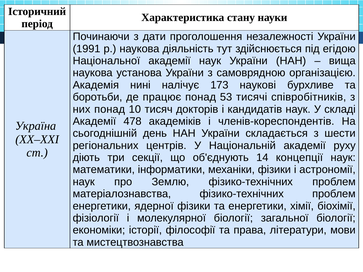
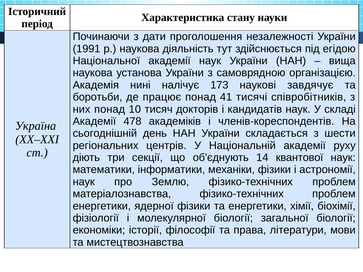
бурхливе: бурхливе -> завдячує (310, 85)
53: 53 -> 41 (226, 97)
концепції: концепції -> квантової (300, 158)
